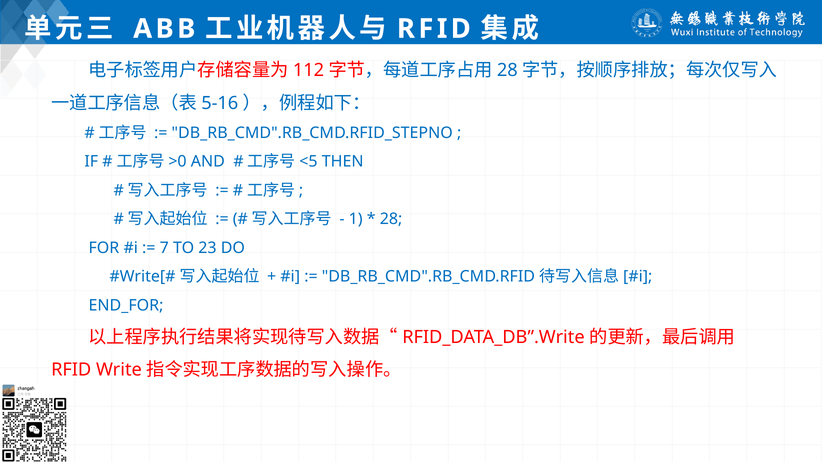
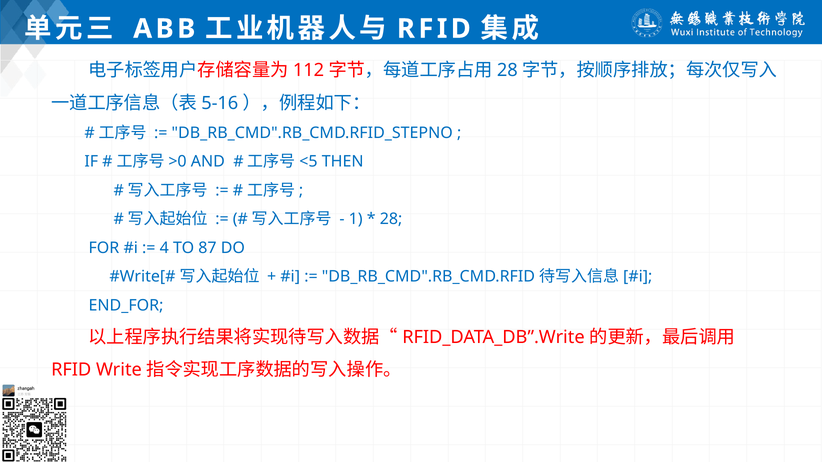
7: 7 -> 4 (164, 248)
23: 23 -> 87 (207, 248)
